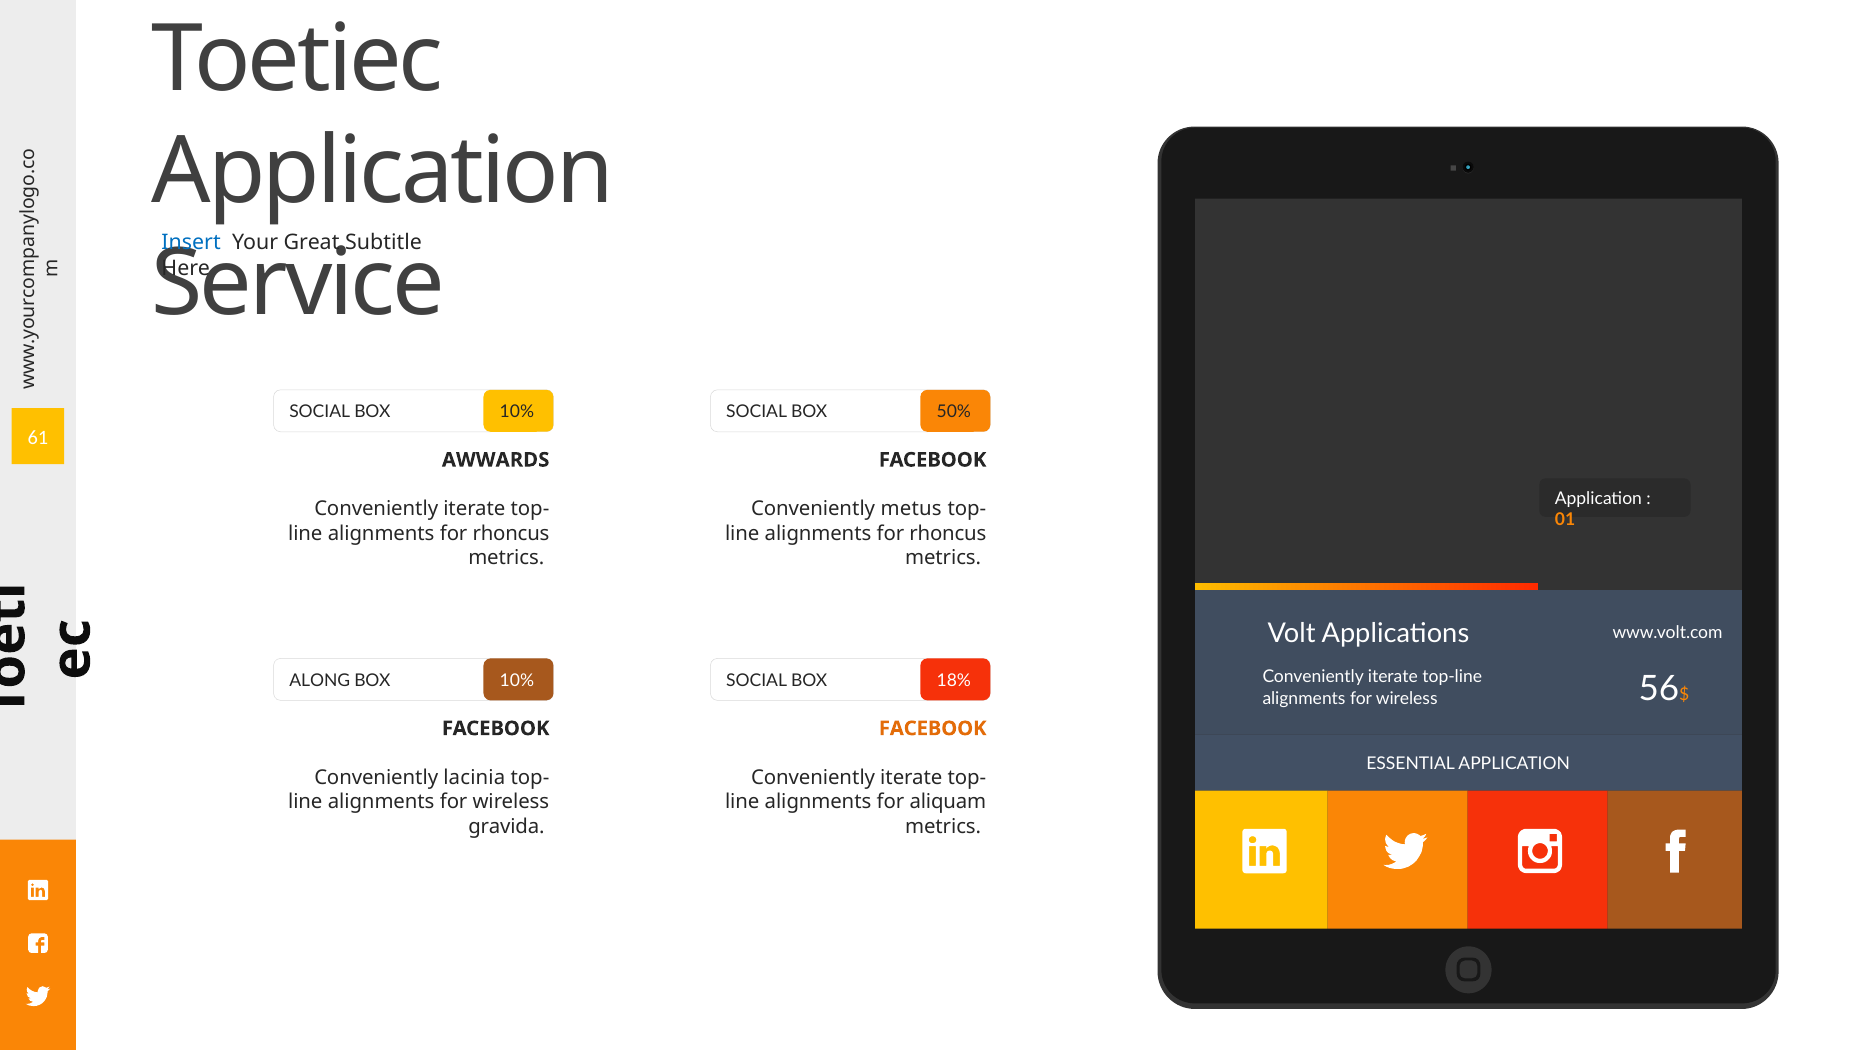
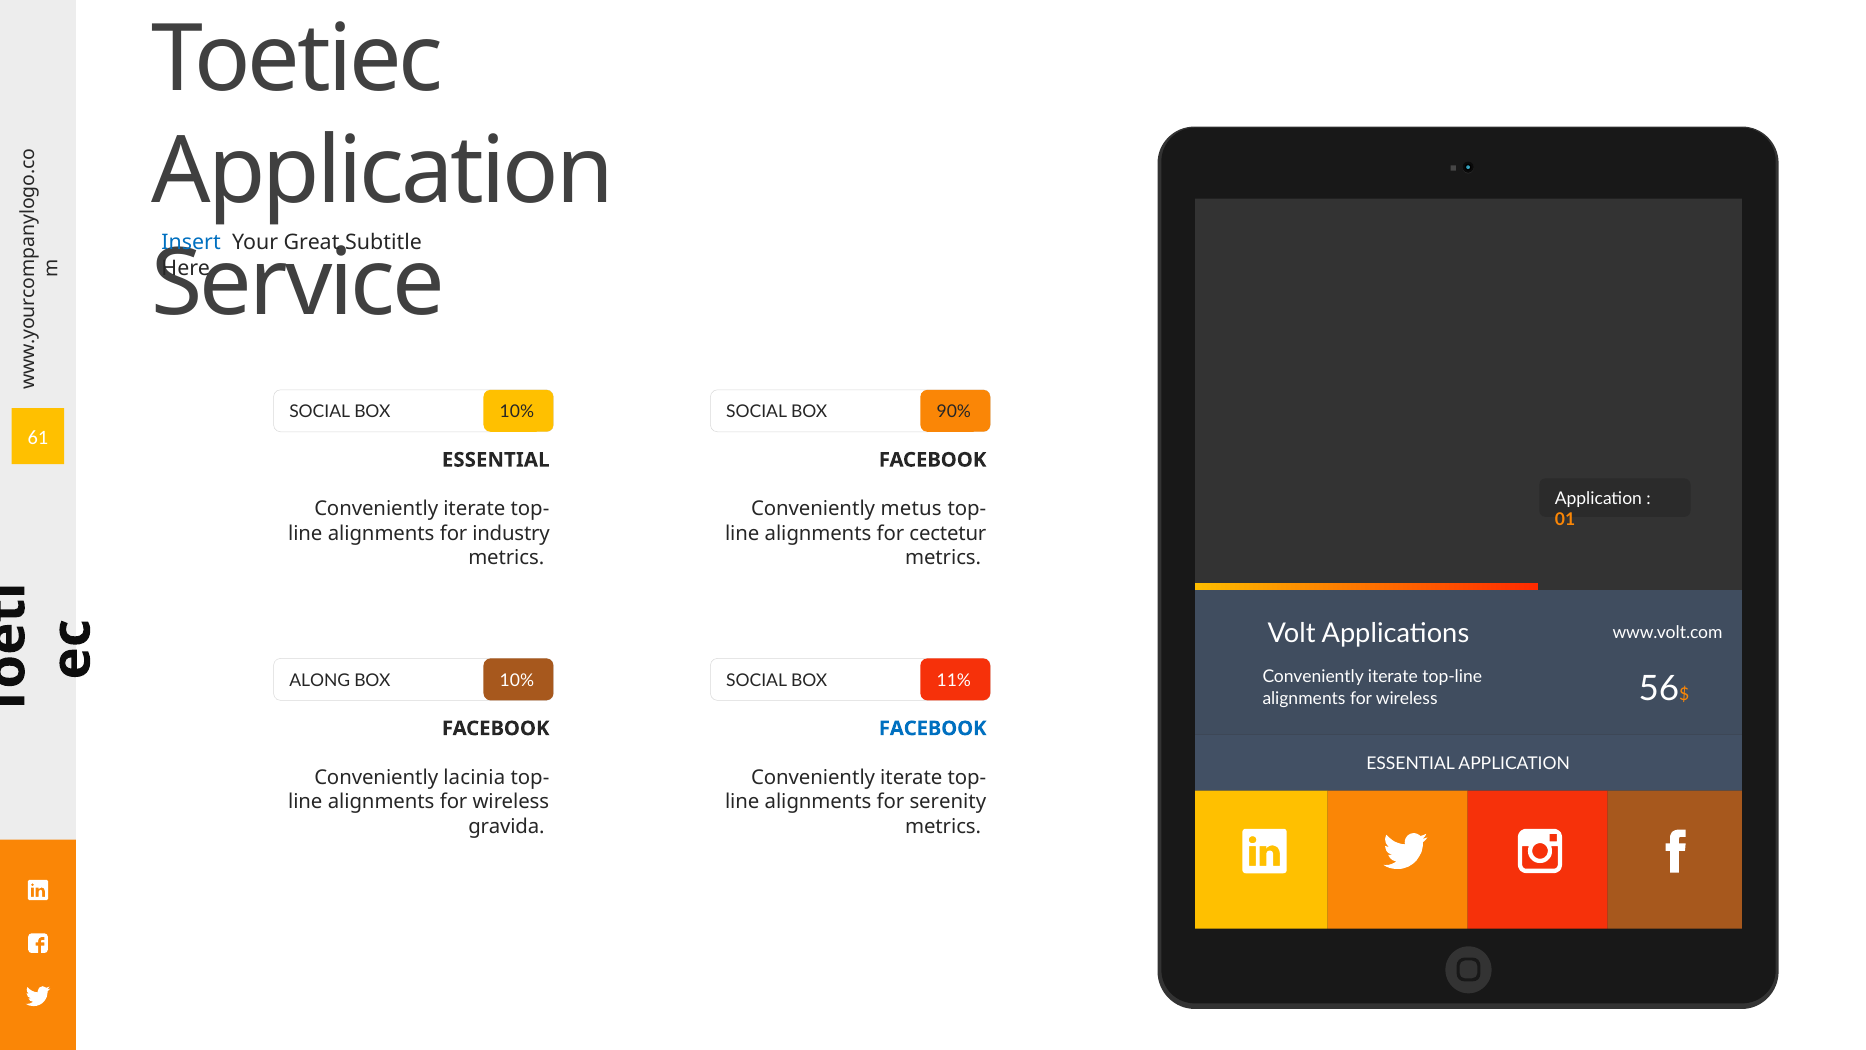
50%: 50% -> 90% (954, 412)
AWWARDS: AWWARDS -> ESSENTIAL (496, 460)
rhoncus: rhoncus -> industry (511, 533)
rhoncus: rhoncus -> cectetur (948, 533)
18%: 18% -> 11% (954, 681)
FACEBOOK colour: orange -> blue (933, 728)
aliquam: aliquam -> serenity (948, 802)
